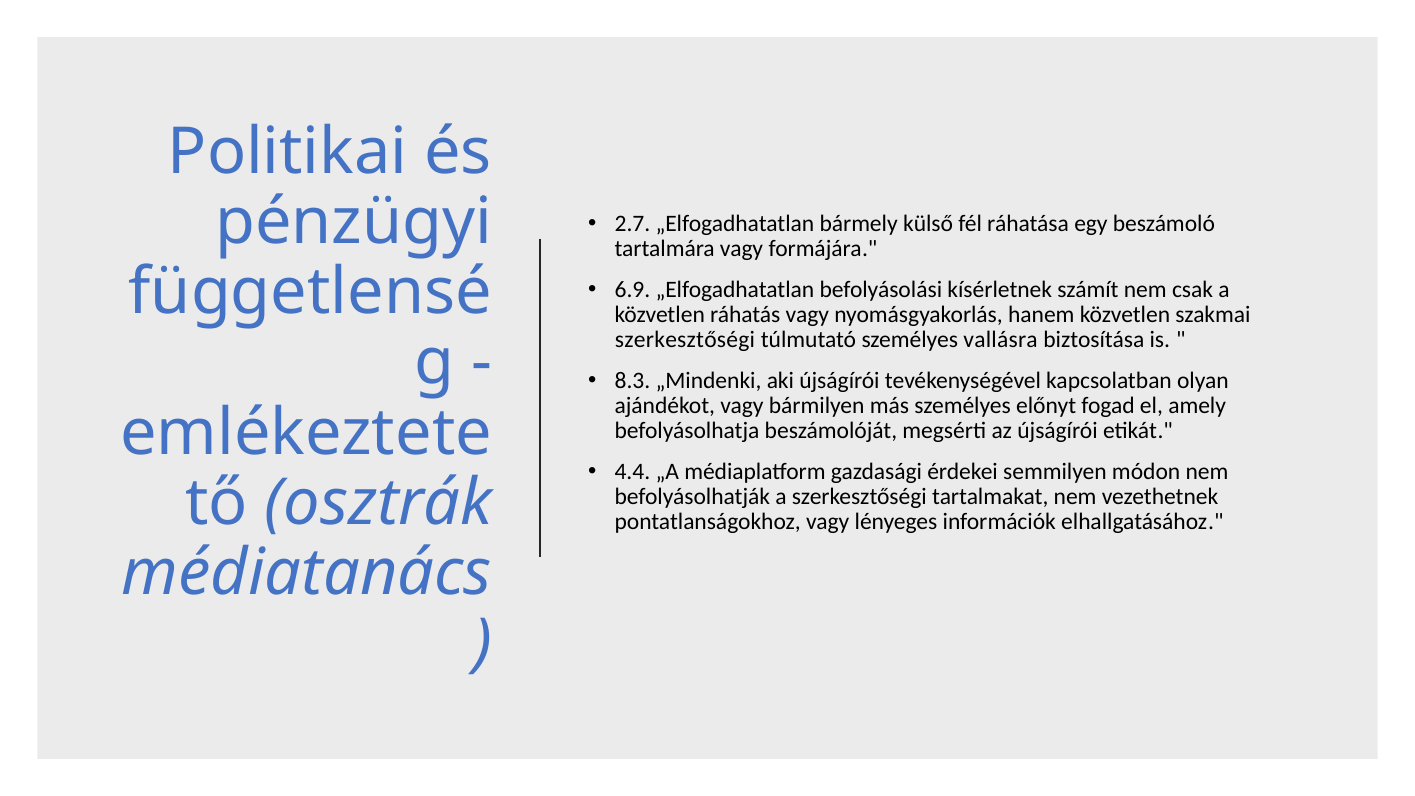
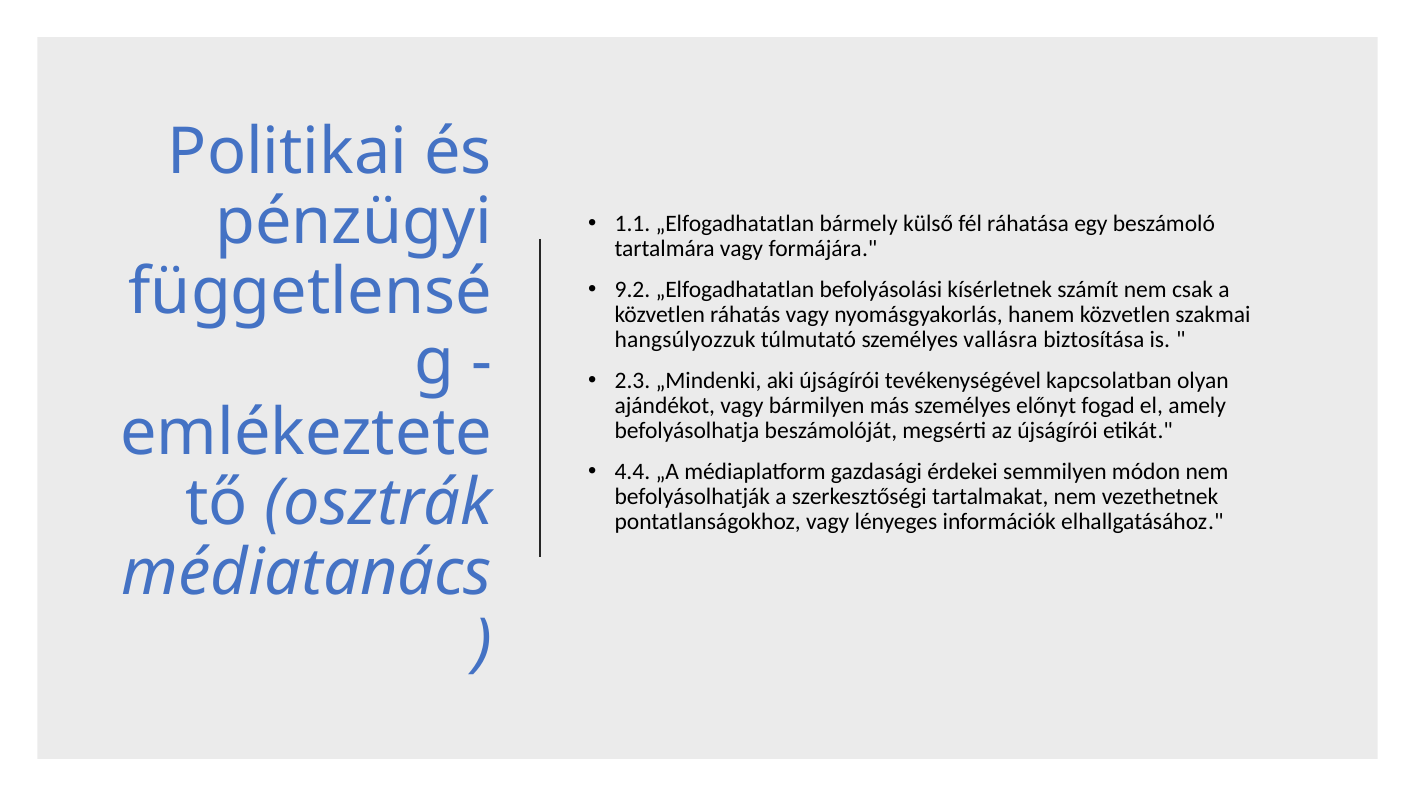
2.7: 2.7 -> 1.1 (632, 224)
6.9: 6.9 -> 9.2 (632, 289)
szerkesztőségi: szerkesztőségi -> hangsúlyozzuk (685, 340)
8.3: 8.3 -> 2.3 (632, 380)
